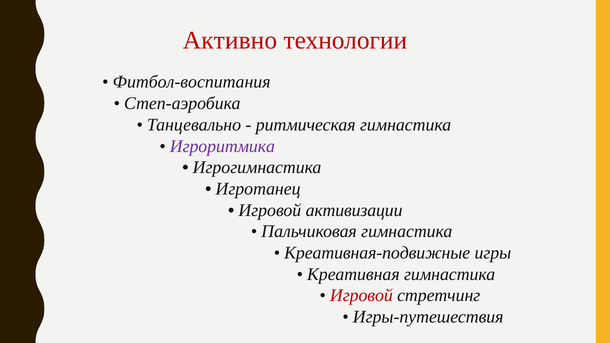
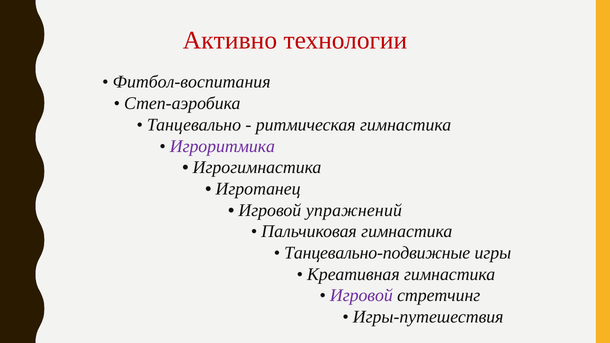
активизации: активизации -> упражнений (354, 210)
Креативная-подвижные: Креативная-подвижные -> Танцевально-подвижные (377, 253)
Игровой colour: red -> purple (361, 296)
